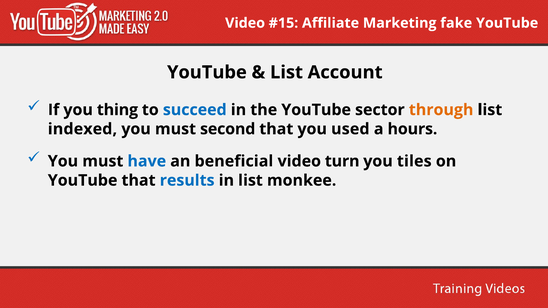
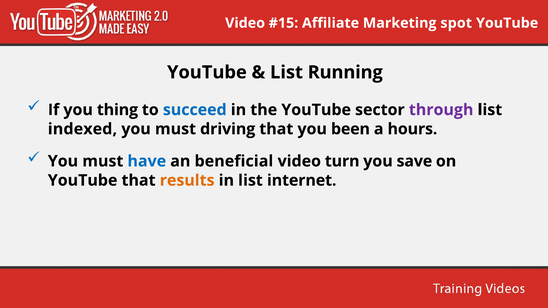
fake: fake -> spot (456, 23)
Account: Account -> Running (345, 72)
through colour: orange -> purple (441, 110)
second: second -> driving (228, 129)
used: used -> been (350, 129)
tiles: tiles -> save (414, 161)
results colour: blue -> orange (187, 181)
monkee: monkee -> internet (302, 181)
